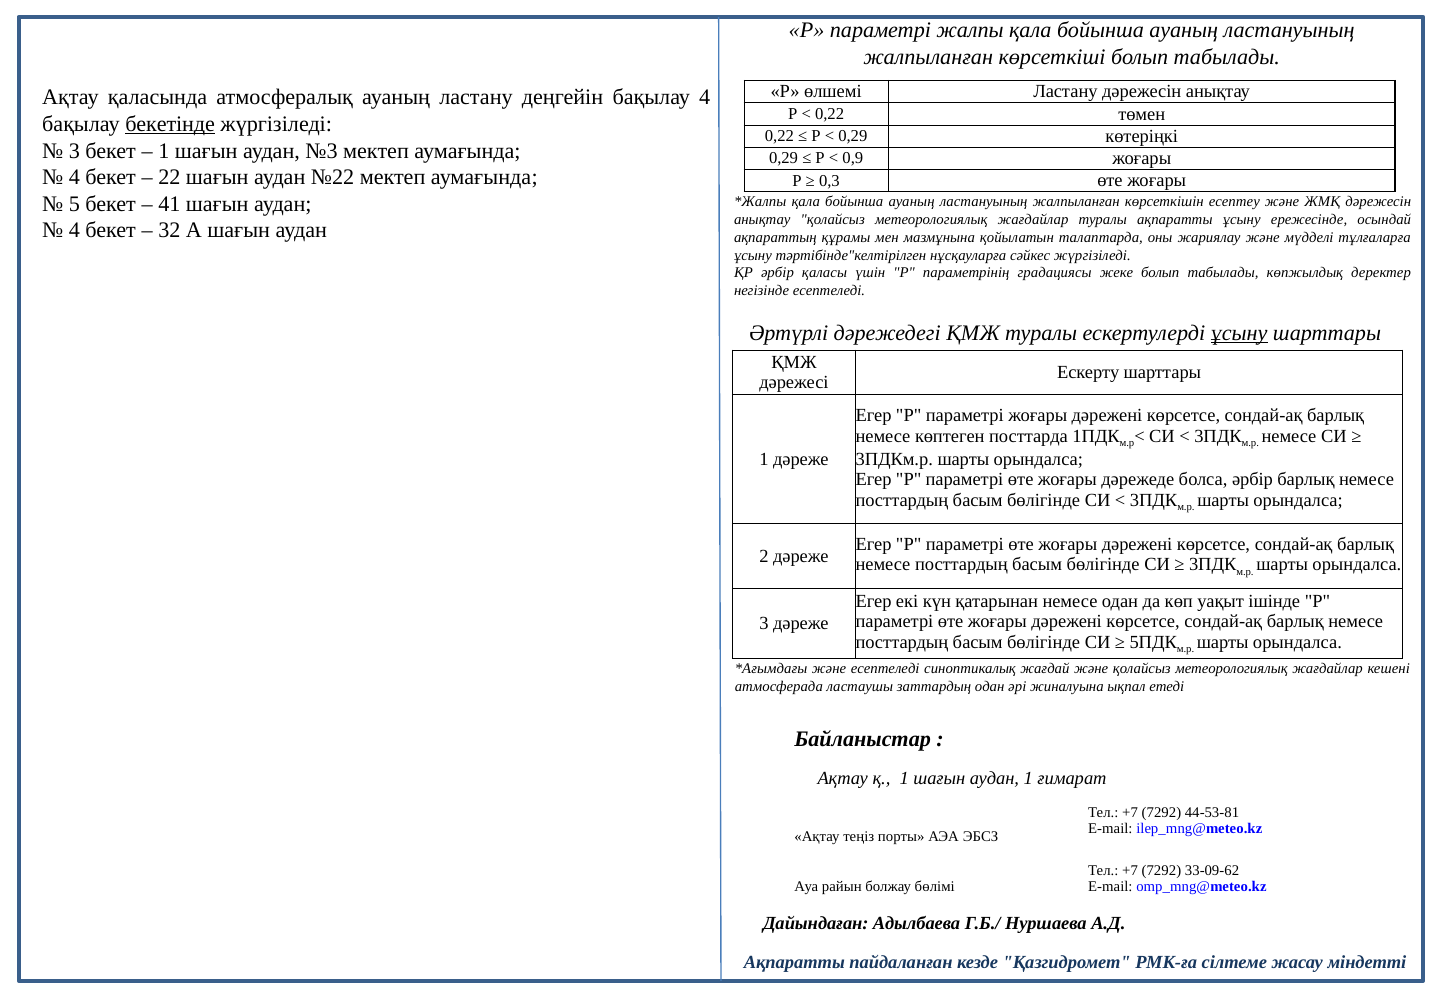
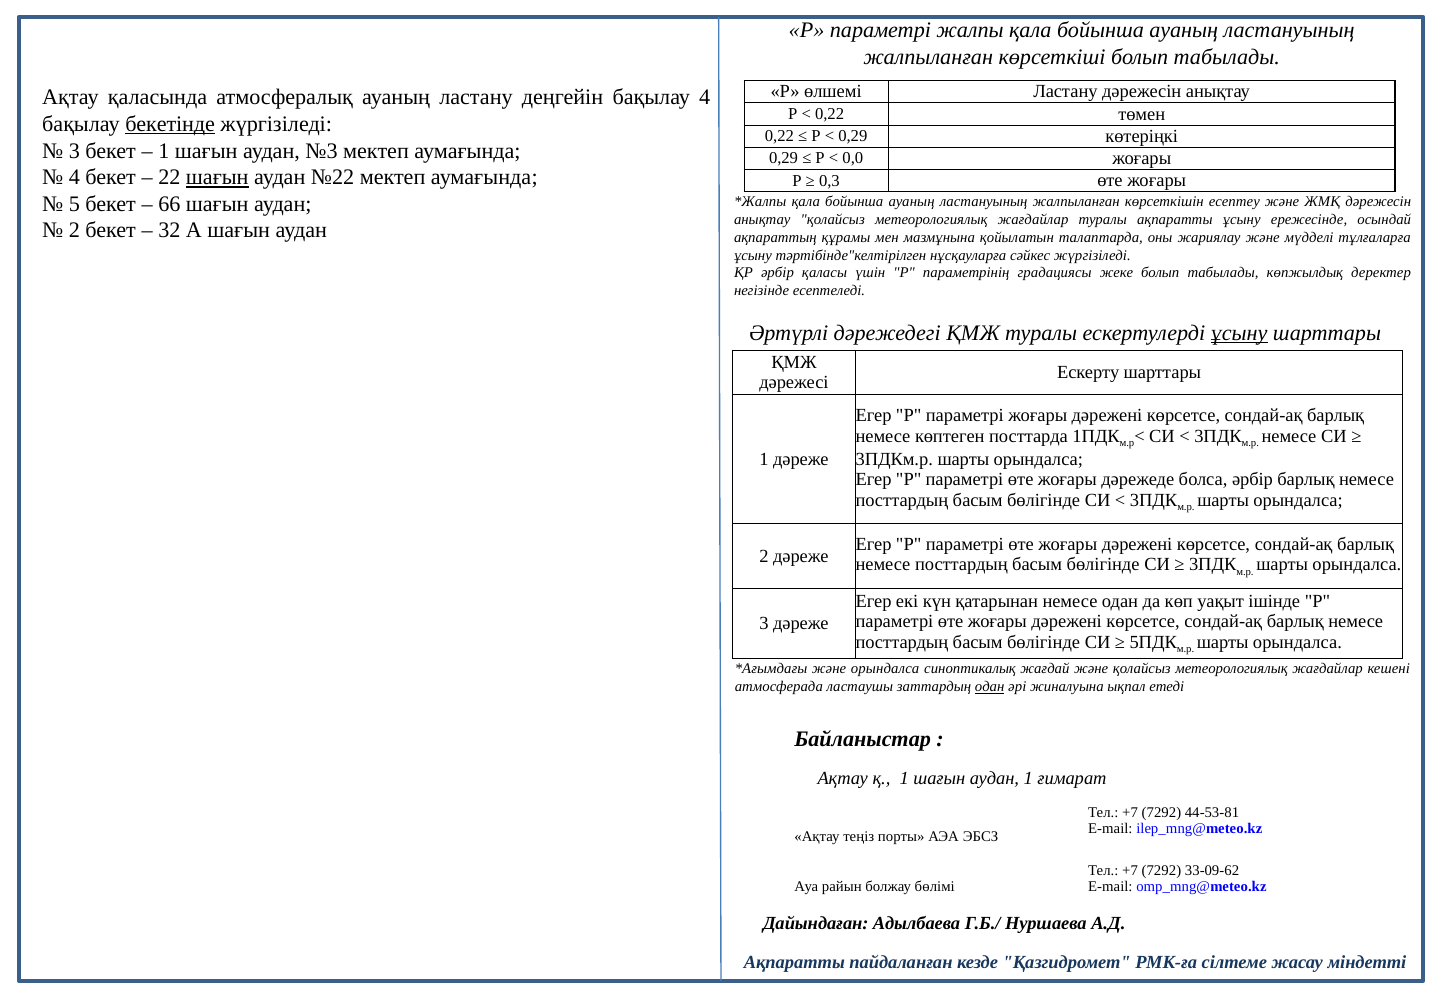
0,9: 0,9 -> 0,0 (853, 159)
шағын underline: none -> present (217, 177)
41: 41 -> 66 (169, 204)
4: 4 -> 2 (74, 231)
және есептеледі: есептеледі -> орындалса (885, 669)
одан underline: none -> present (990, 687)
